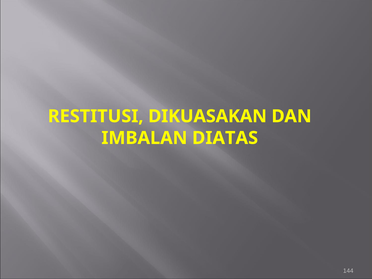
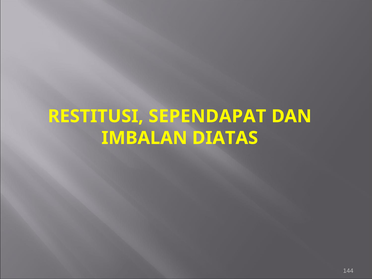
DIKUASAKAN: DIKUASAKAN -> SEPENDAPAT (207, 116)
